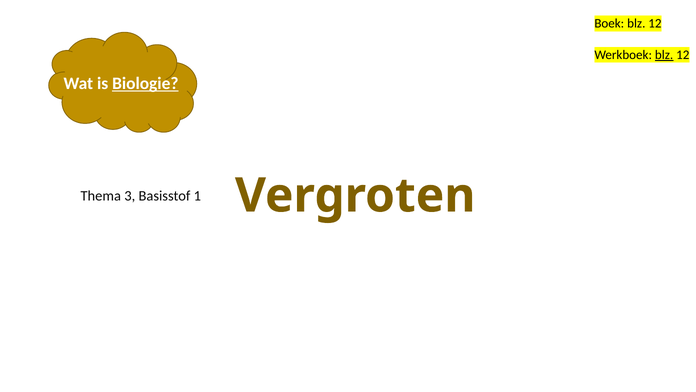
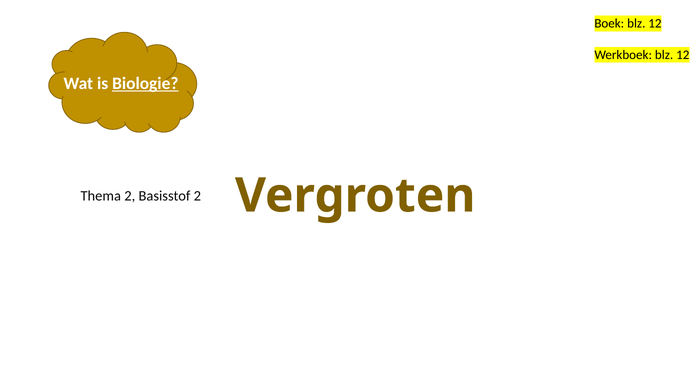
blz underline: present -> none (664, 55)
Thema 3: 3 -> 2 (130, 196)
Basisstof 1: 1 -> 2 (197, 196)
